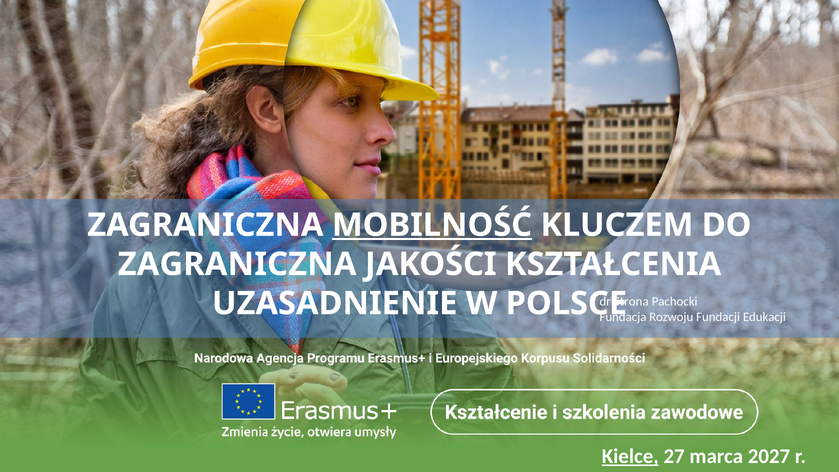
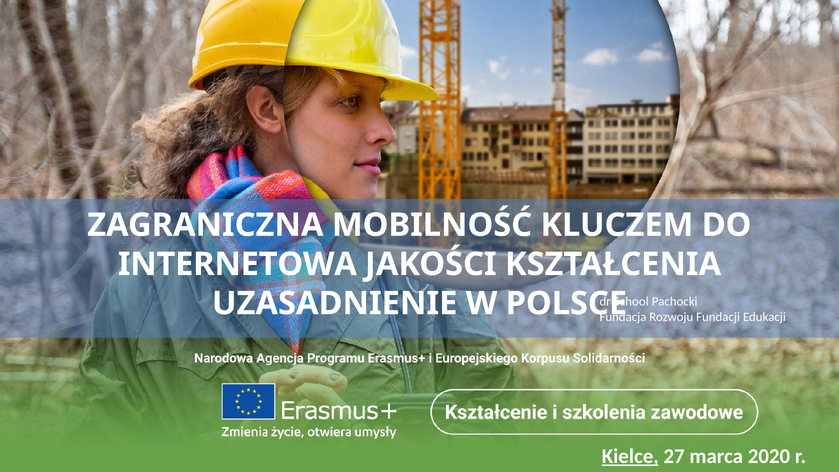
MOBILNOŚĆ underline: present -> none (432, 225)
ZAGRANICZNA: ZAGRANICZNA -> INTERNETOWA (237, 264)
Strona: Strona -> School (631, 302)
2027: 2027 -> 2020 (769, 456)
